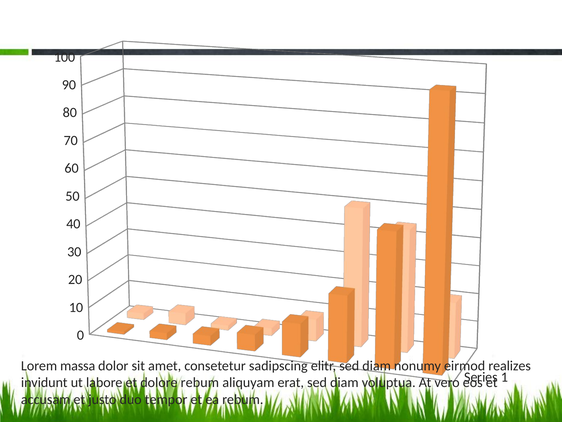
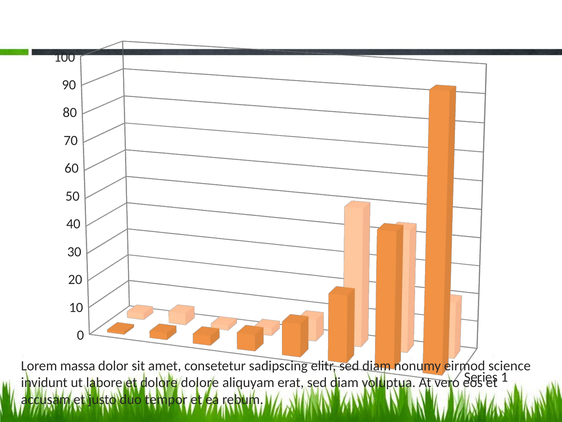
realizes: realizes -> science (510, 365)
dolore rebum: rebum -> dolore (200, 382)
